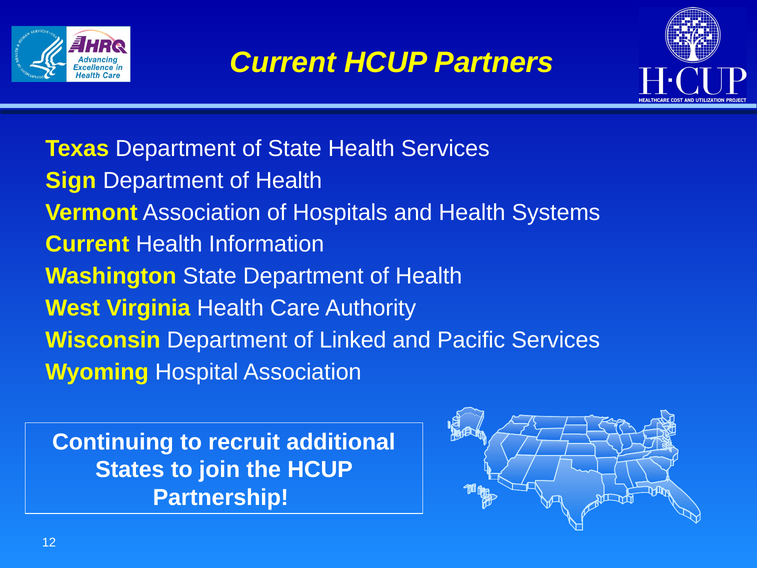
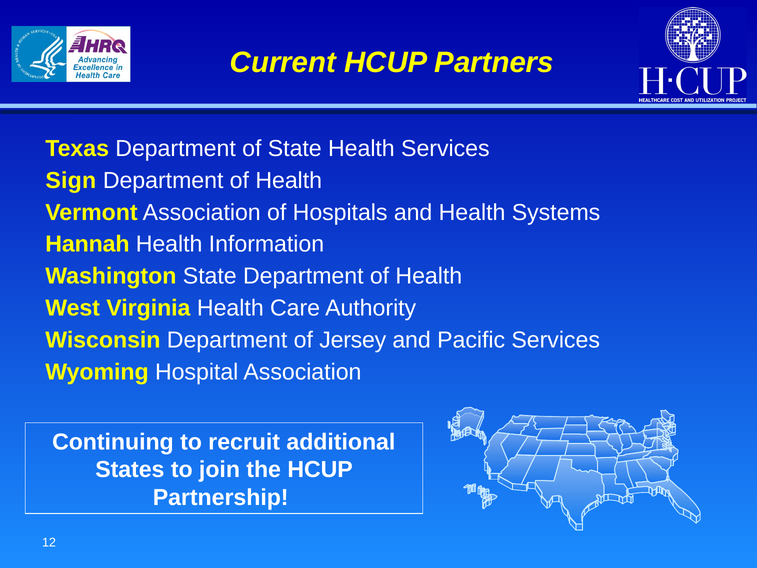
Current: Current -> Hannah (87, 244)
Linked: Linked -> Jersey (353, 340)
